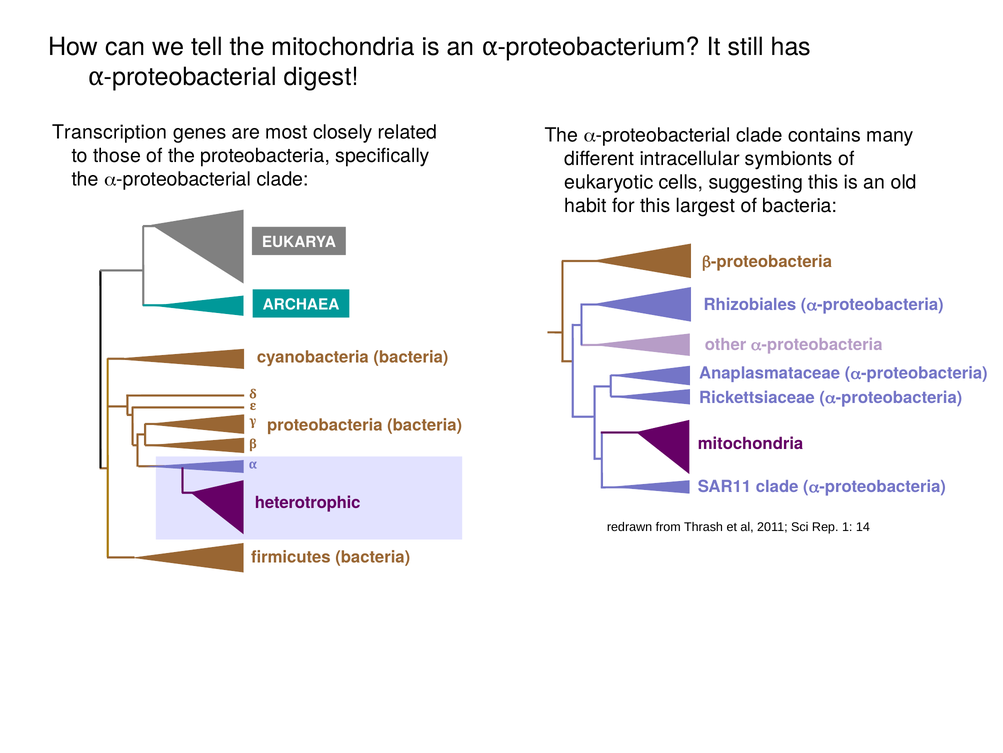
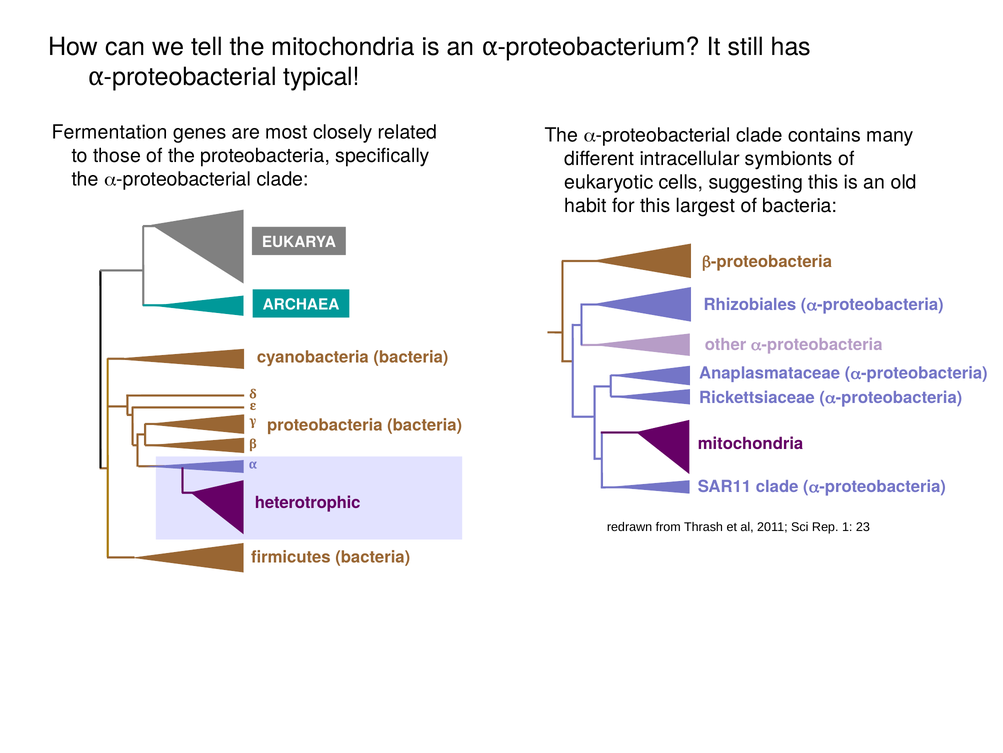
digest: digest -> typical (322, 77)
Transcription: Transcription -> Fermentation (110, 132)
14: 14 -> 23 (863, 526)
